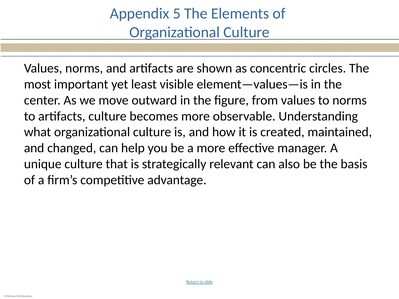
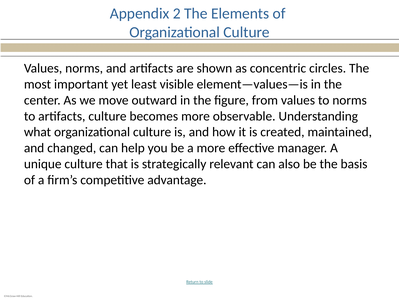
5: 5 -> 2 (177, 14)
